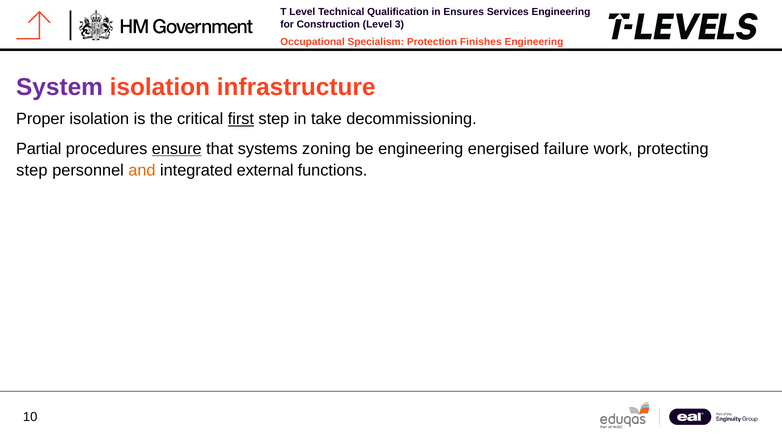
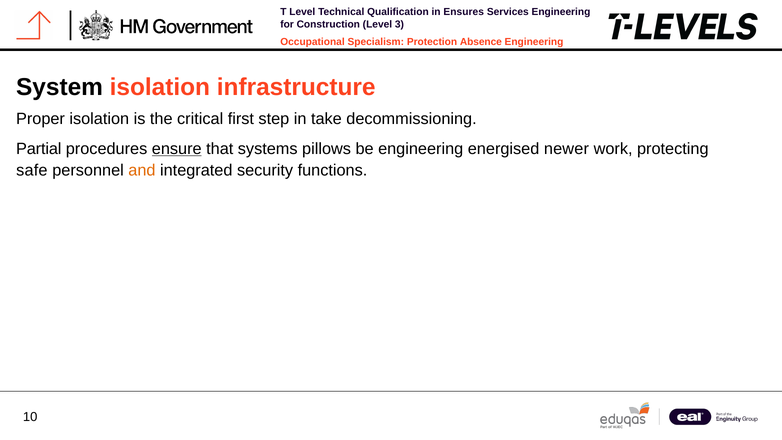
Finishes: Finishes -> Absence (481, 42)
System colour: purple -> black (60, 87)
first underline: present -> none (241, 119)
zoning: zoning -> pillows (327, 149)
failure: failure -> newer (566, 149)
step: step -> safe (32, 170)
external: external -> security (265, 170)
